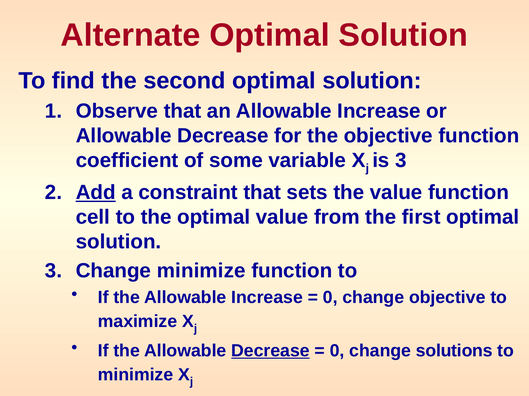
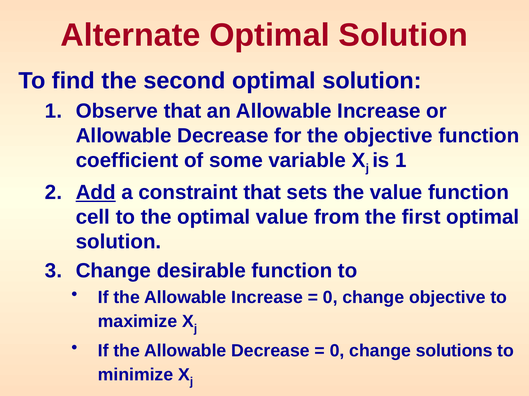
is 3: 3 -> 1 (401, 161)
Change minimize: minimize -> desirable (201, 271)
Decrease underline: present -> none (270, 351)
